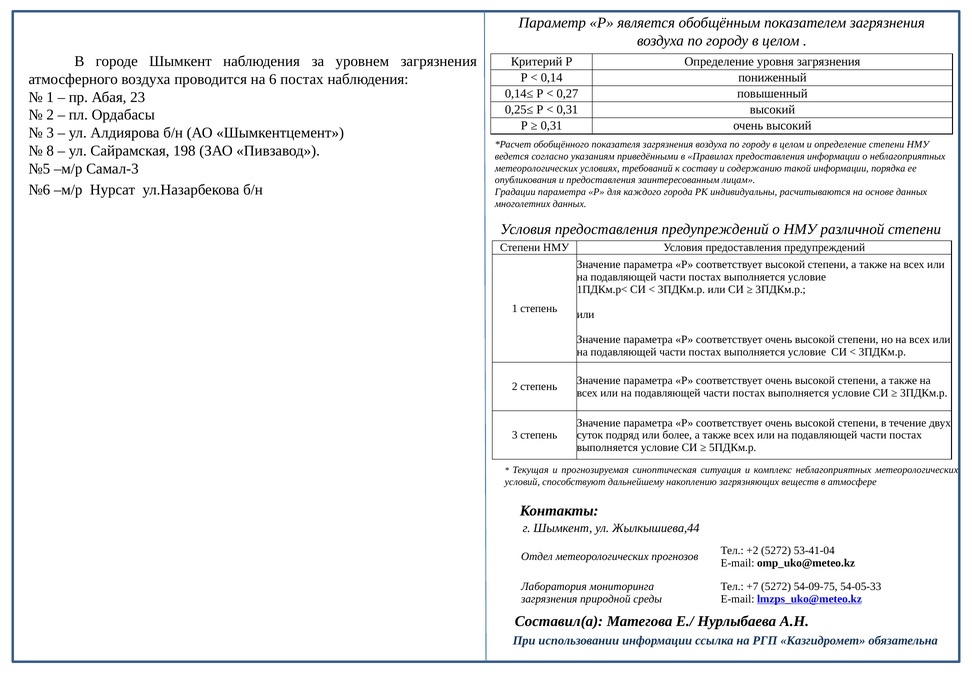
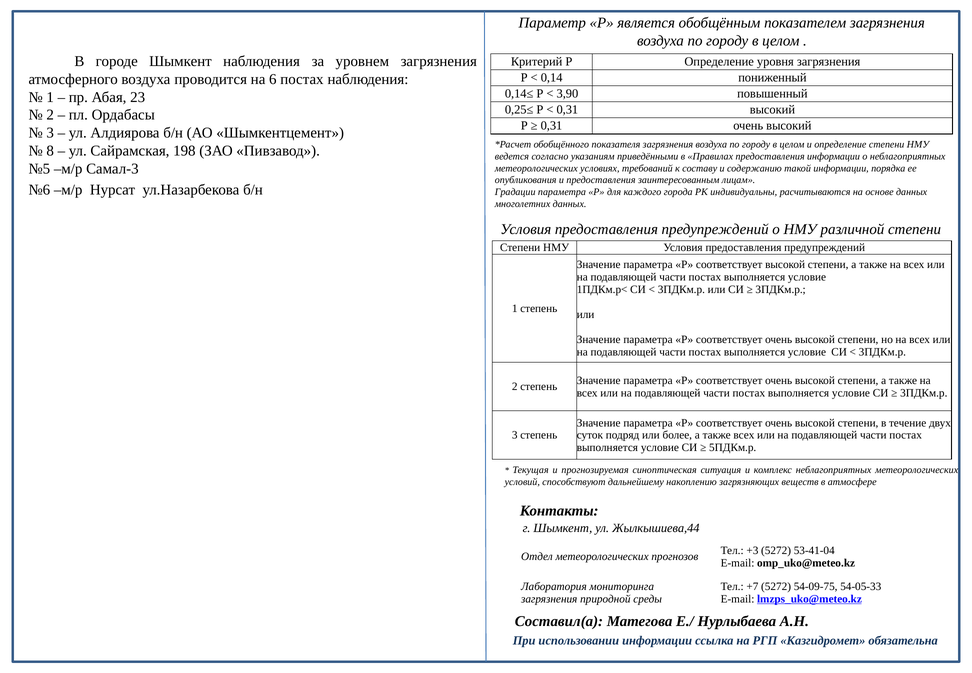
0,27: 0,27 -> 3,90 (567, 94)
+2: +2 -> +3 (752, 550)
